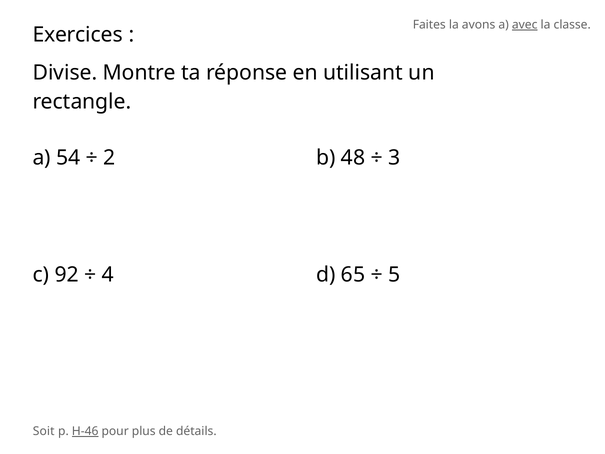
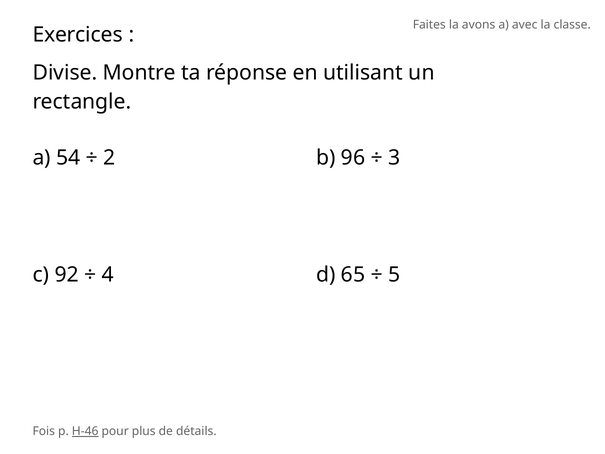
avec underline: present -> none (525, 25)
48: 48 -> 96 (353, 158)
Soit: Soit -> Fois (44, 431)
